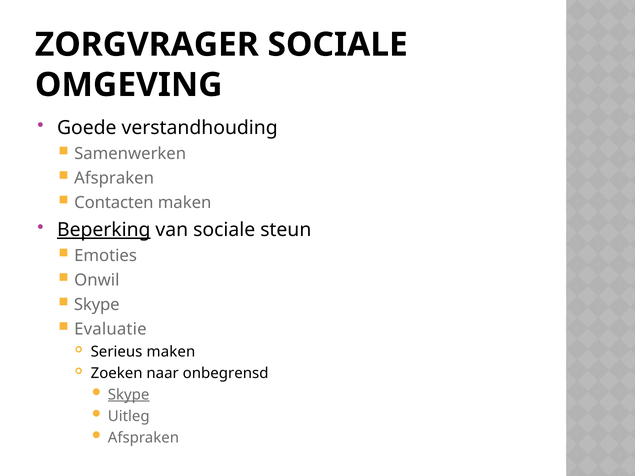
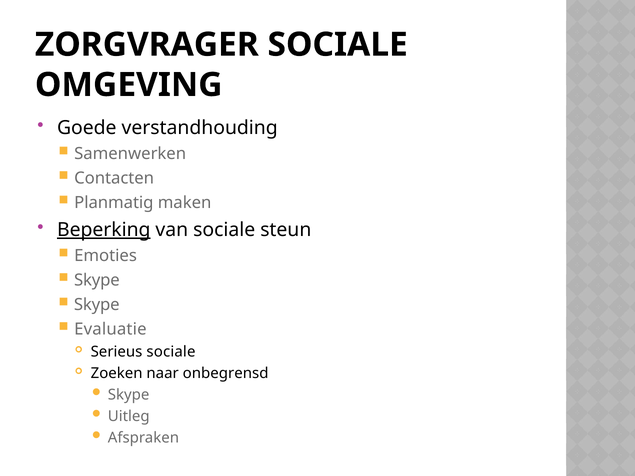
Afspraken: Afspraken -> Contacten (114, 178)
Contacten: Contacten -> Planmatig (114, 203)
Onwil: Onwil -> Skype (97, 280)
Serieus maken: maken -> sociale (171, 352)
Skype underline: present -> none (129, 395)
